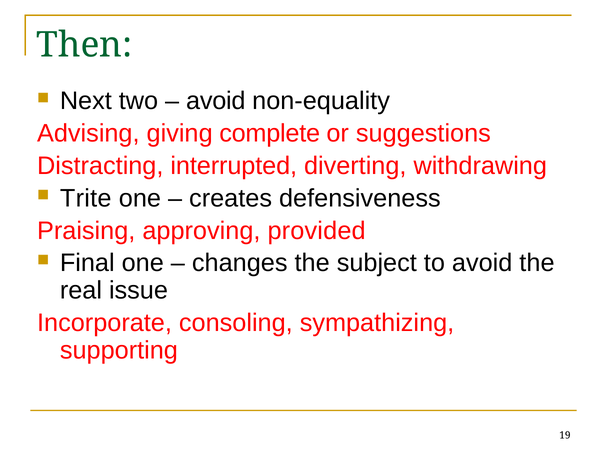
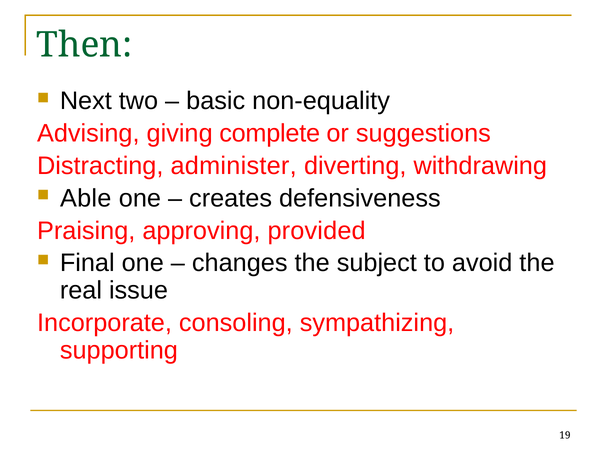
avoid: avoid -> basic (216, 101)
interrupted: interrupted -> administer (234, 166)
Trite: Trite -> Able (86, 198)
